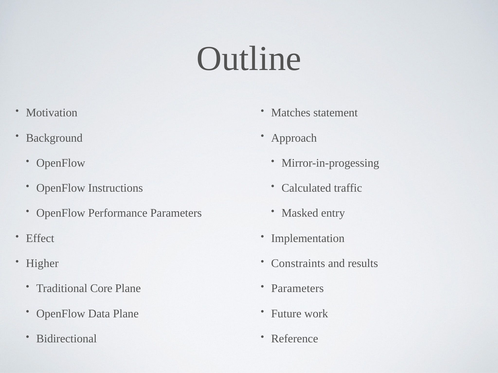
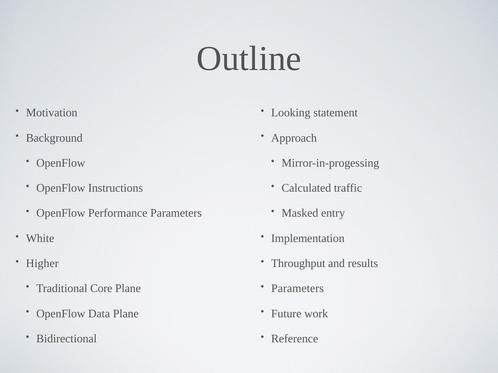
Matches: Matches -> Looking (291, 113)
Effect: Effect -> White (40, 239)
Constraints: Constraints -> Throughput (298, 264)
